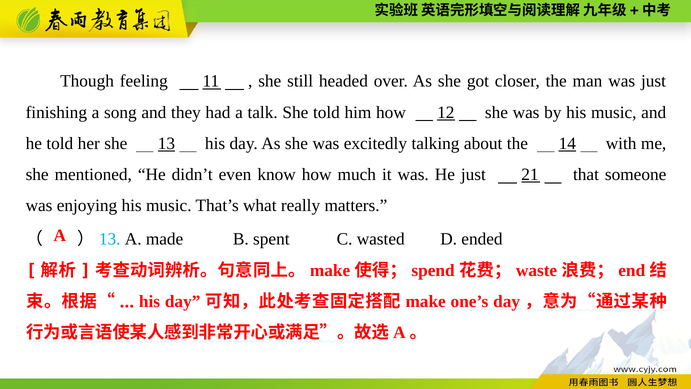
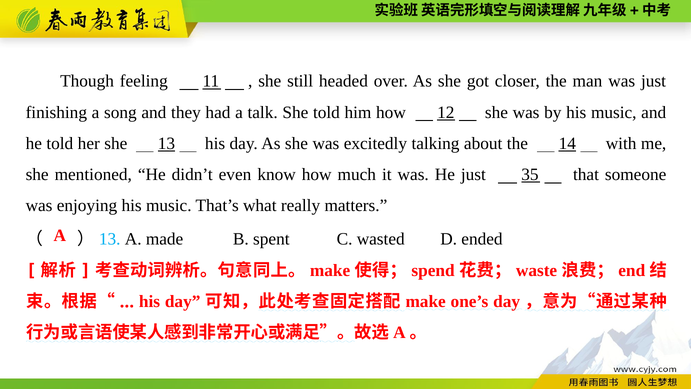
21: 21 -> 35 (530, 174)
